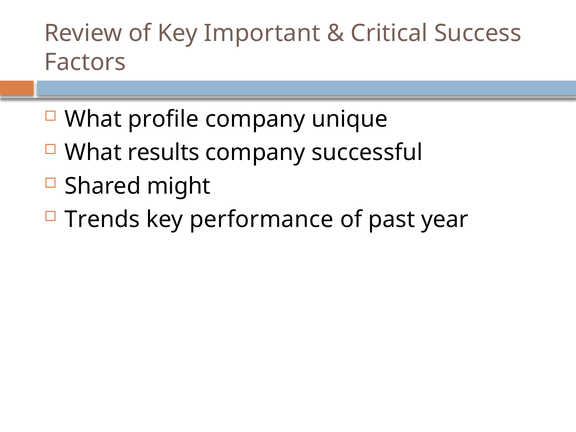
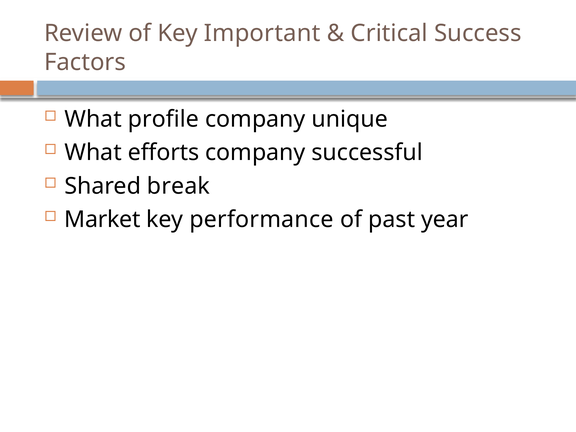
results: results -> efforts (163, 153)
might: might -> break (179, 186)
Trends: Trends -> Market (102, 220)
